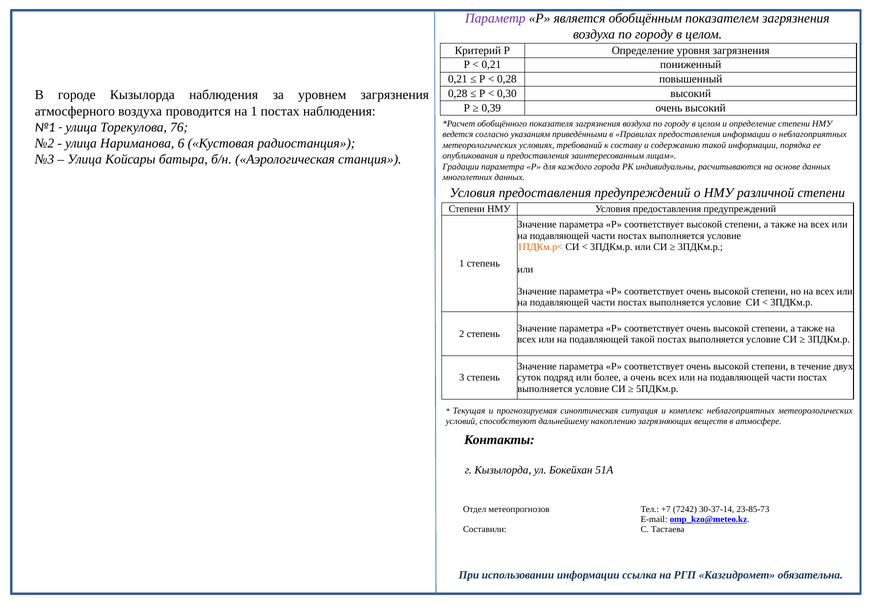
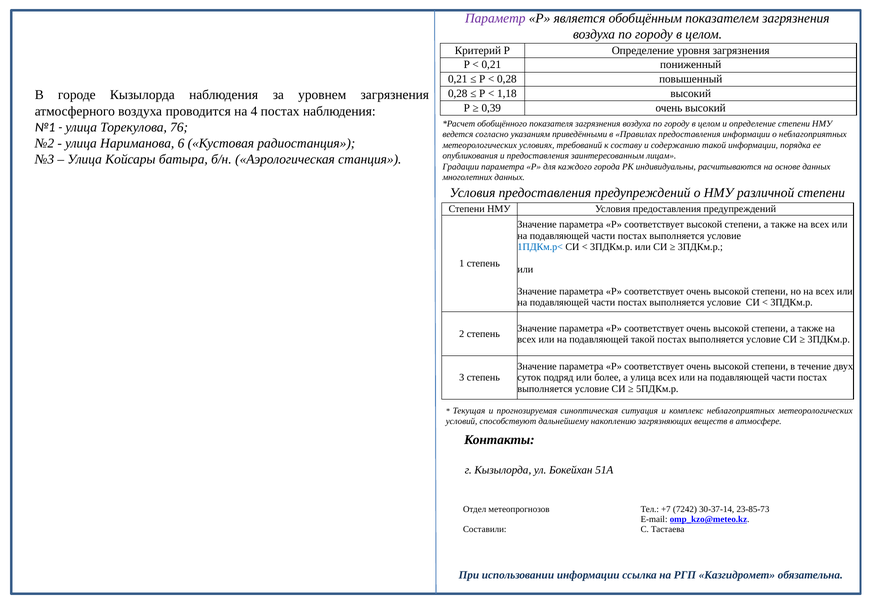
0,30: 0,30 -> 1,18 (507, 94)
на 1: 1 -> 4 (254, 111)
1ПДКм.р< colour: orange -> blue (540, 247)
а очень: очень -> улица (643, 377)
